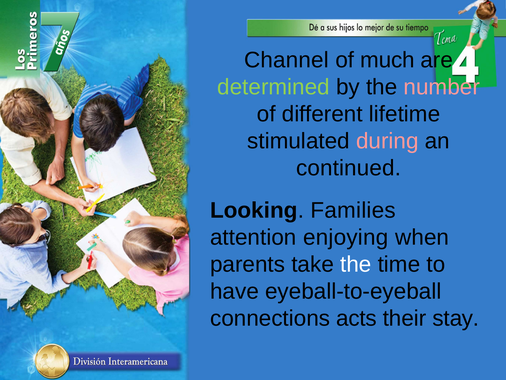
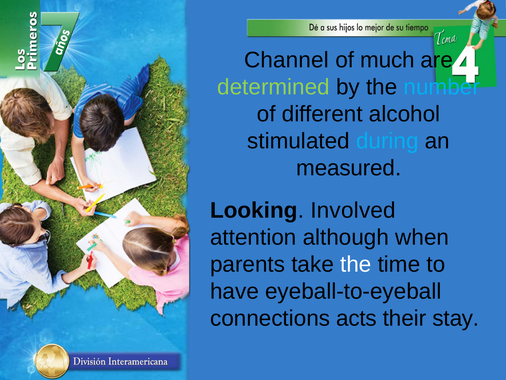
number colour: pink -> light blue (442, 87)
lifetime: lifetime -> alcohol (405, 114)
during colour: pink -> light blue (387, 141)
continued: continued -> measured (349, 168)
Families: Families -> Involved (353, 210)
enjoying: enjoying -> although (346, 237)
